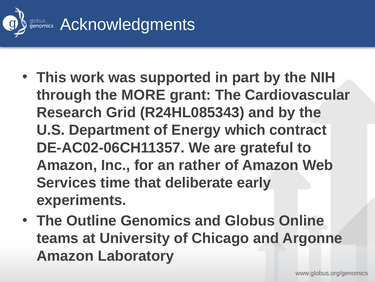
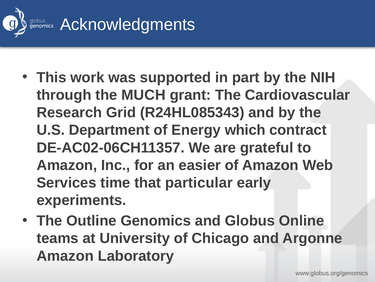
MORE: MORE -> MUCH (143, 95)
rather: rather -> easier (200, 165)
deliberate: deliberate -> particular (199, 182)
